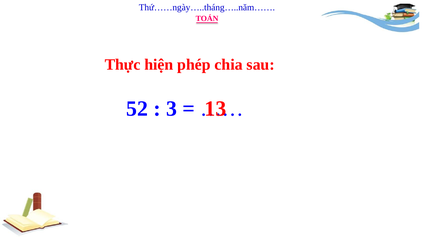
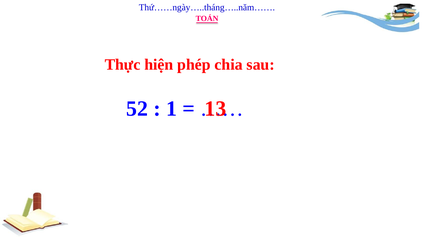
3: 3 -> 1 (172, 109)
